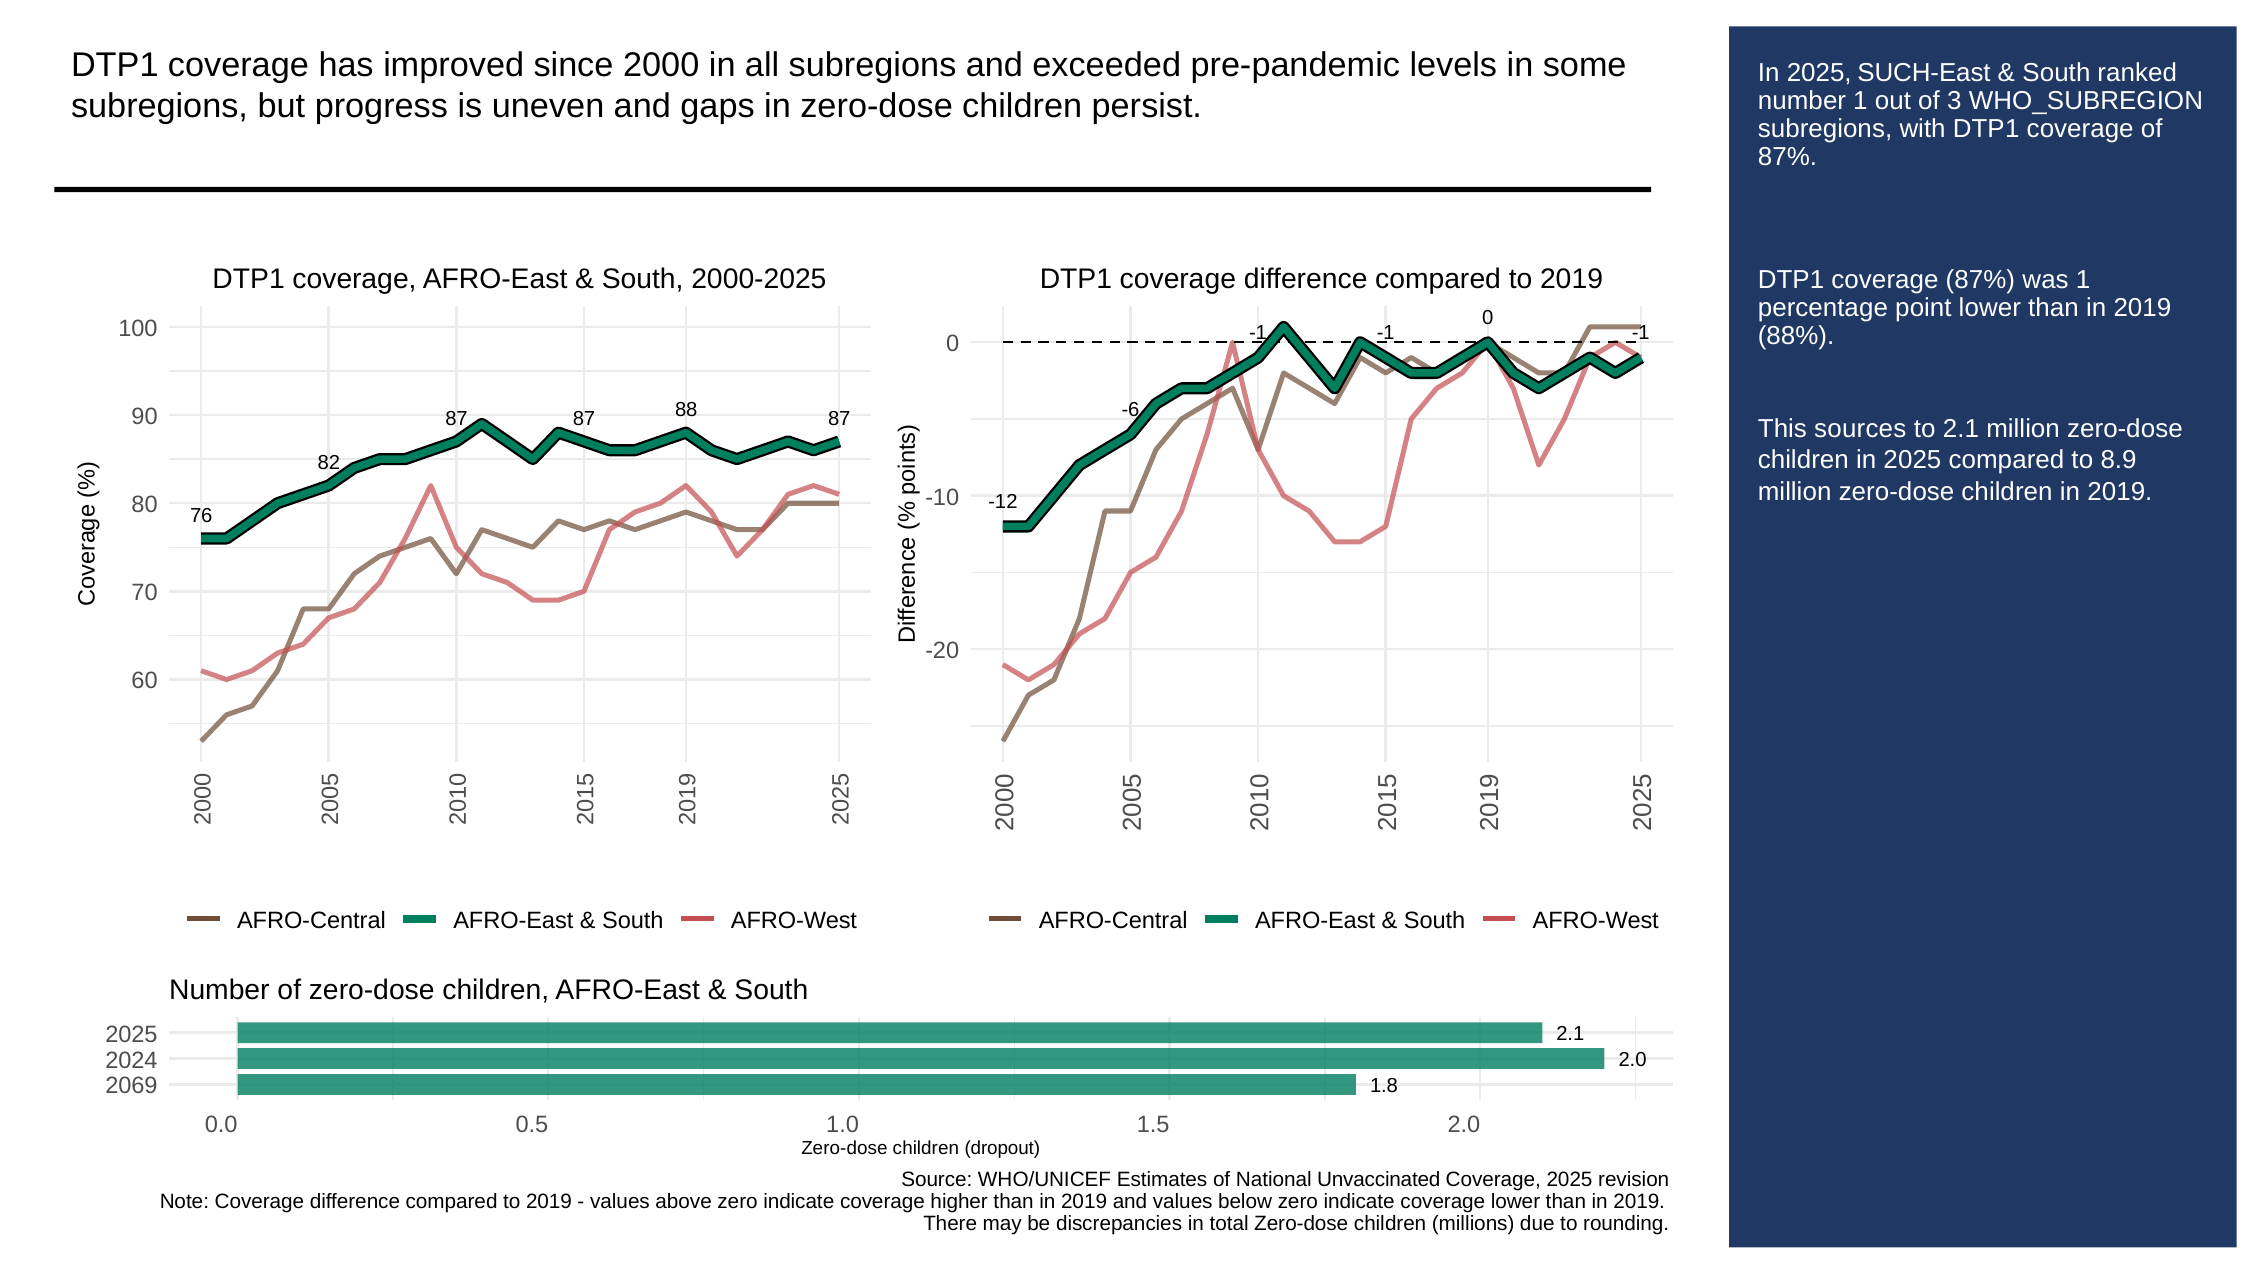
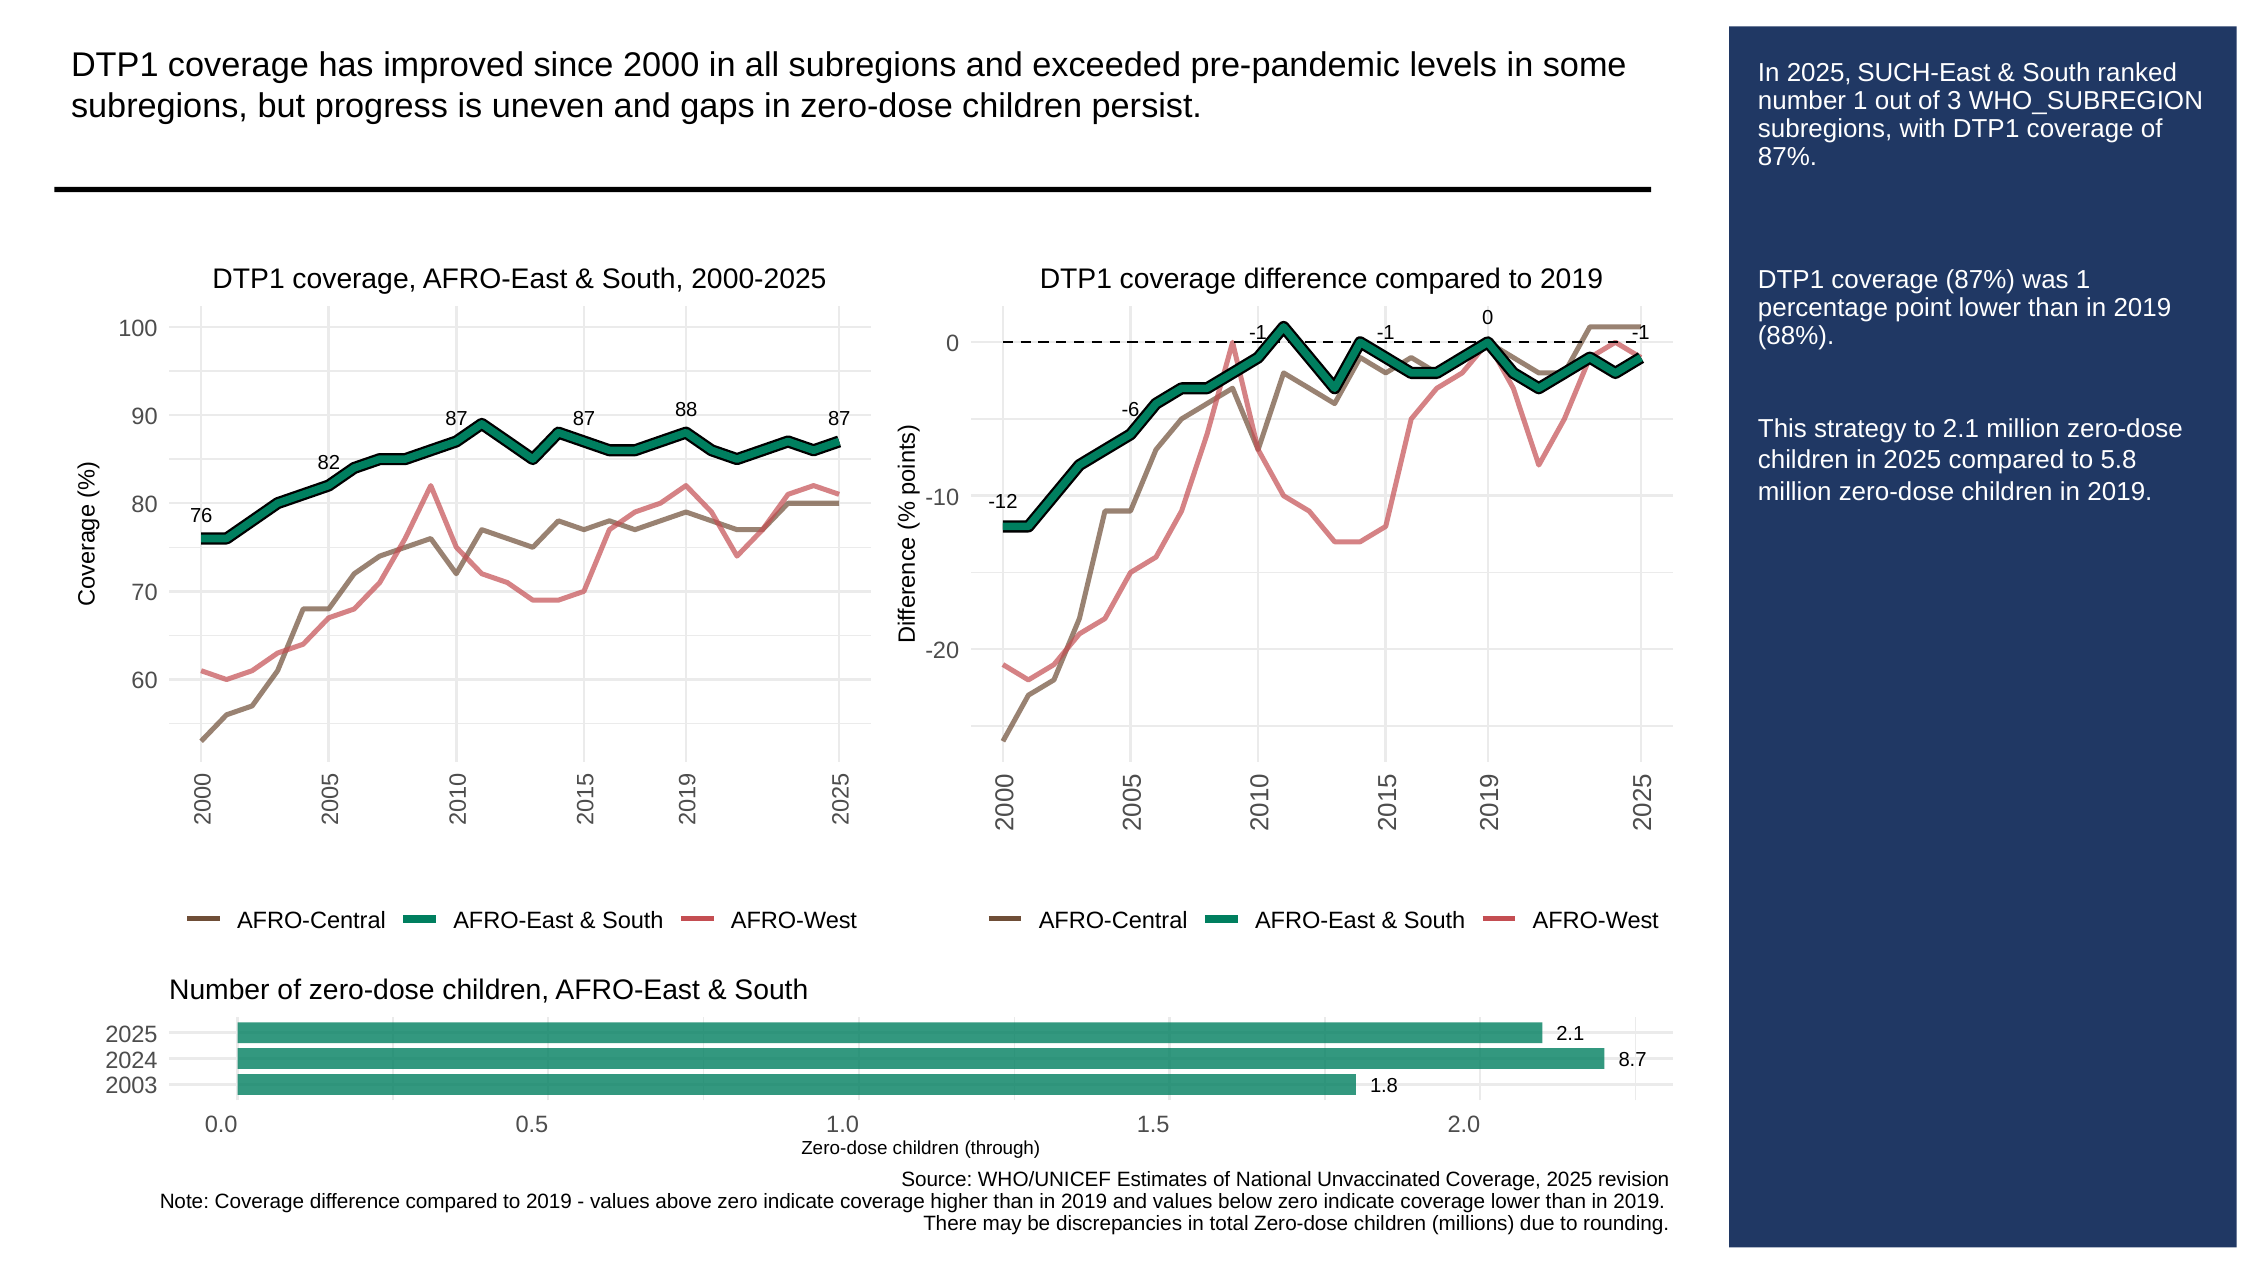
sources: sources -> strategy (1860, 429)
8.9: 8.9 -> 5.8 (2119, 460)
2.0: 2.0 -> 8.7 (1633, 1060)
2069: 2069 -> 2003 (131, 1086)
dropout: dropout -> through (1002, 1148)
